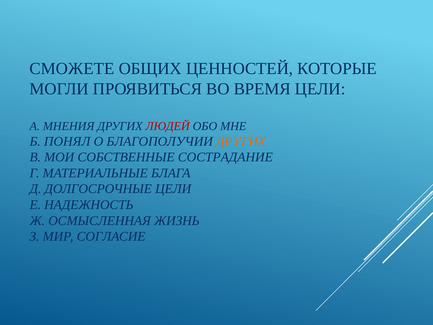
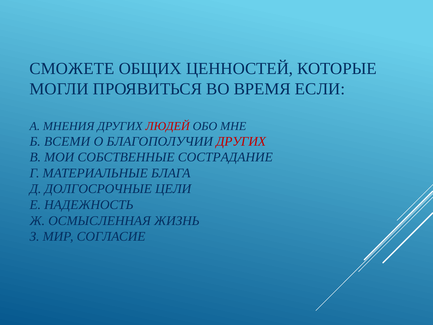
ВРЕМЯ ЦЕЛИ: ЦЕЛИ -> ЕСЛИ (320, 89)
ПОНЯЛ: ПОНЯЛ -> ВСЕМИ (67, 141)
ДРУГИХ colour: orange -> red (241, 141)
